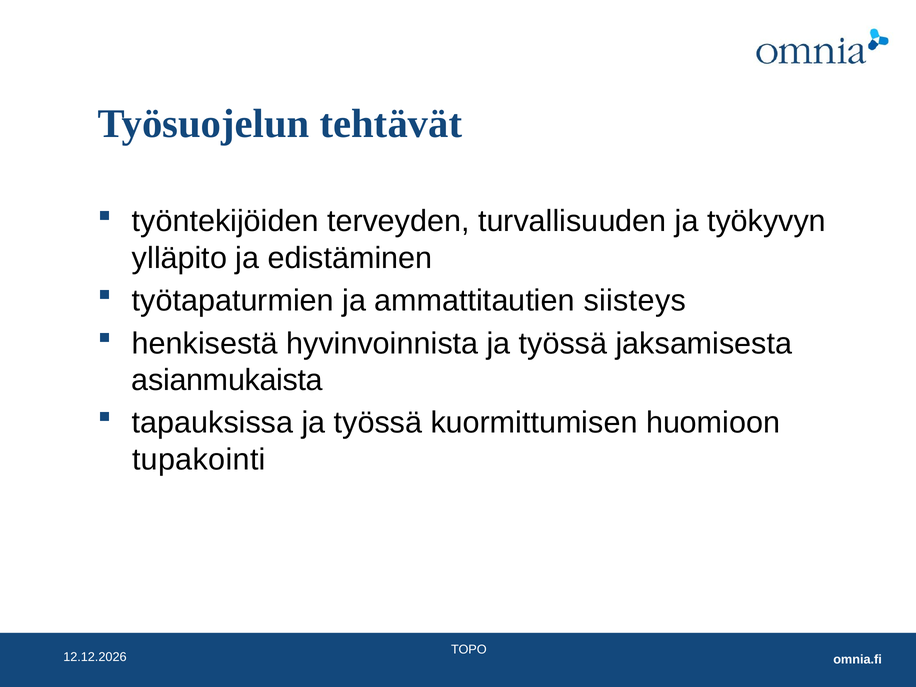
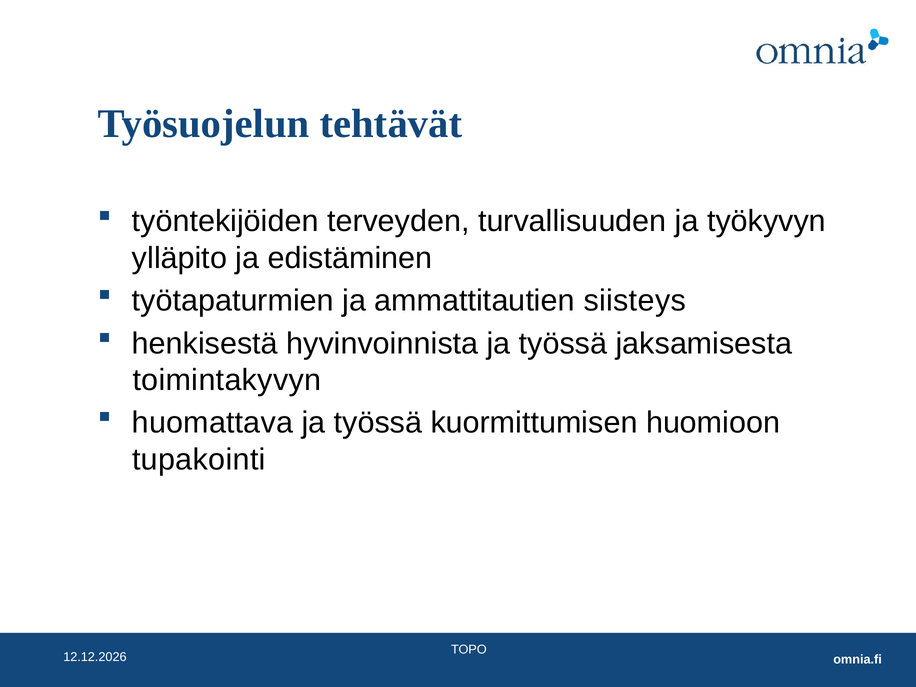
asianmukaista: asianmukaista -> toimintakyvyn (227, 380)
tapauksissa: tapauksissa -> huomattava (213, 423)
